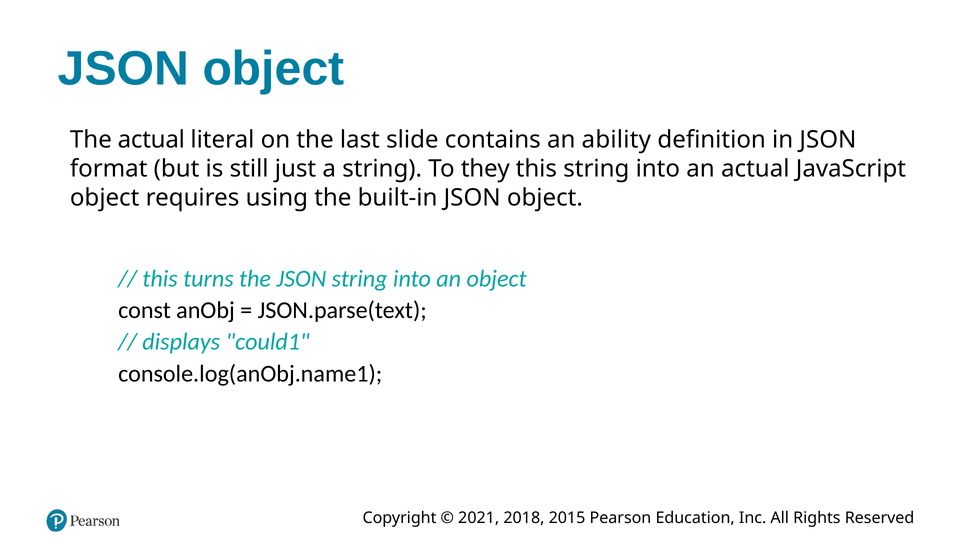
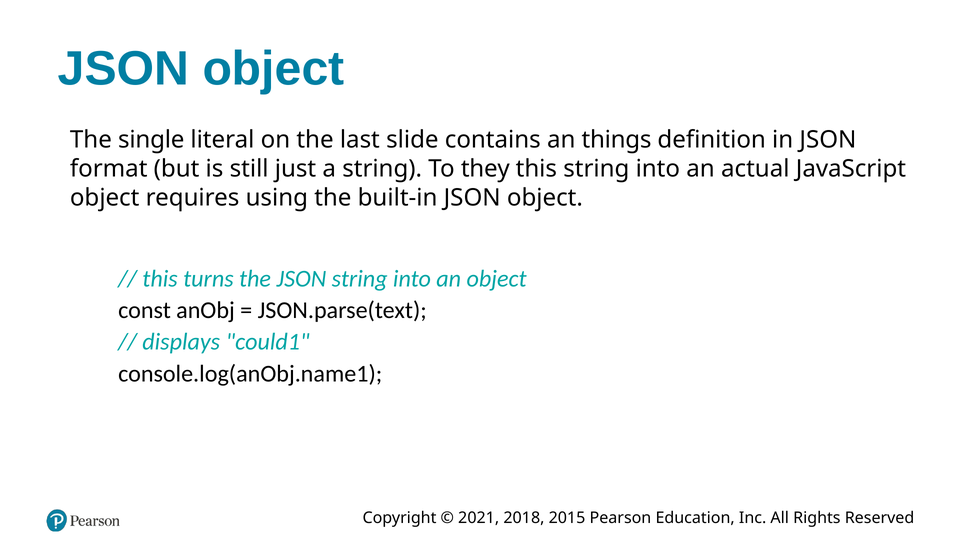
The actual: actual -> single (151, 140)
ability: ability -> things (617, 140)
